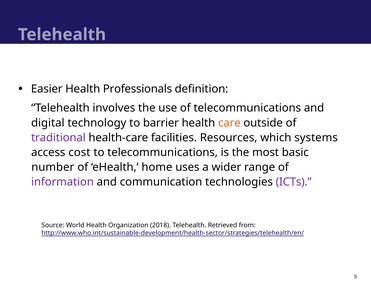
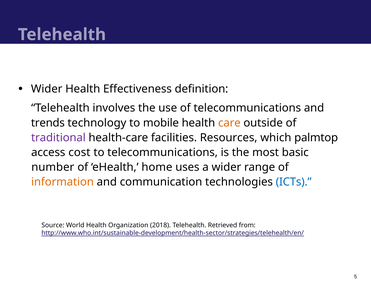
Easier: Easier -> Wider (47, 89)
Professionals: Professionals -> Effectiveness (137, 89)
digital: digital -> trends (48, 123)
barrier: barrier -> mobile (161, 123)
systems: systems -> palmtop (316, 138)
information colour: purple -> orange (62, 182)
ICTs colour: purple -> blue (294, 182)
